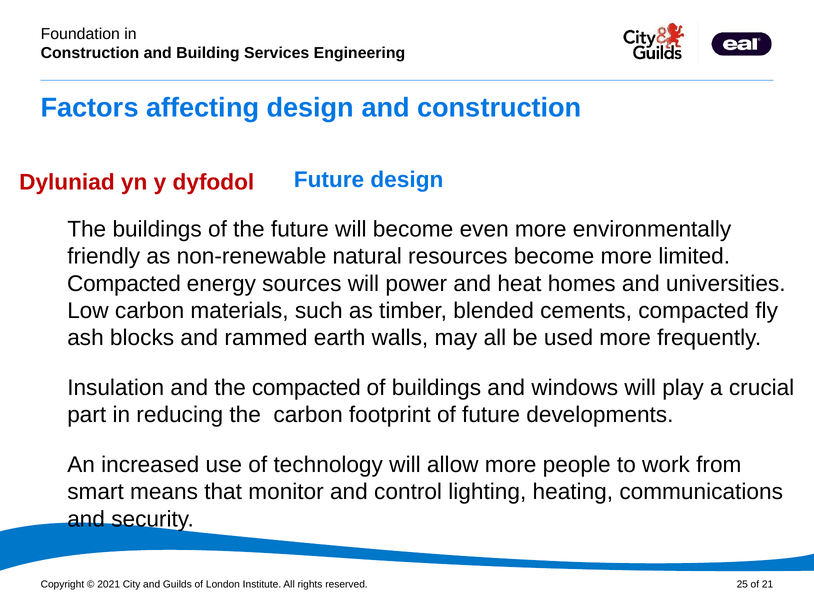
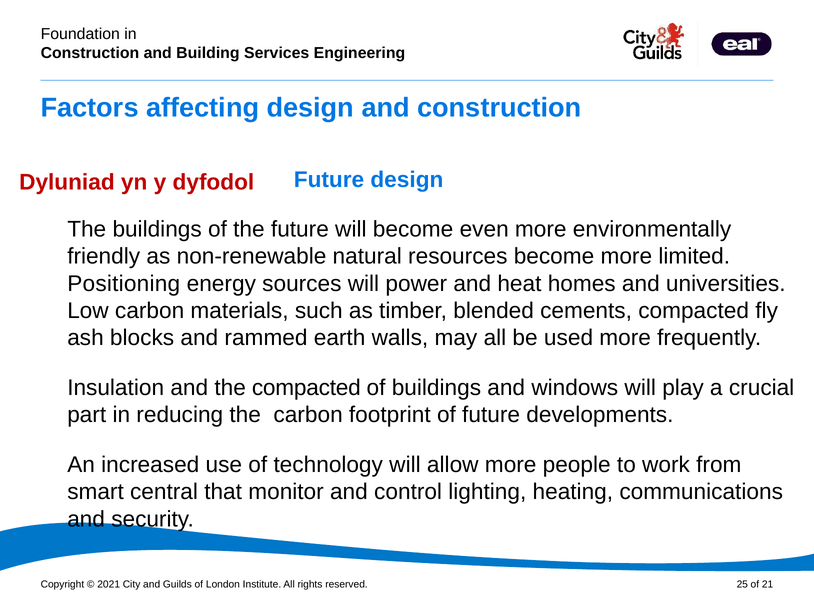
Compacted: Compacted -> Positioning (124, 283)
means: means -> central (164, 492)
